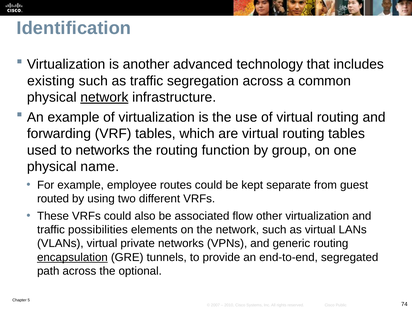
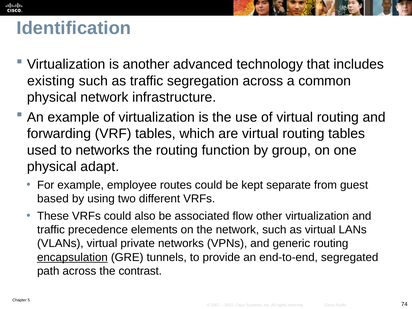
network underline: present -> none (104, 97)
name: name -> adapt (100, 167)
routed: routed -> based (53, 199)
possibilities: possibilities -> precedence (98, 230)
optional: optional -> contrast (140, 271)
